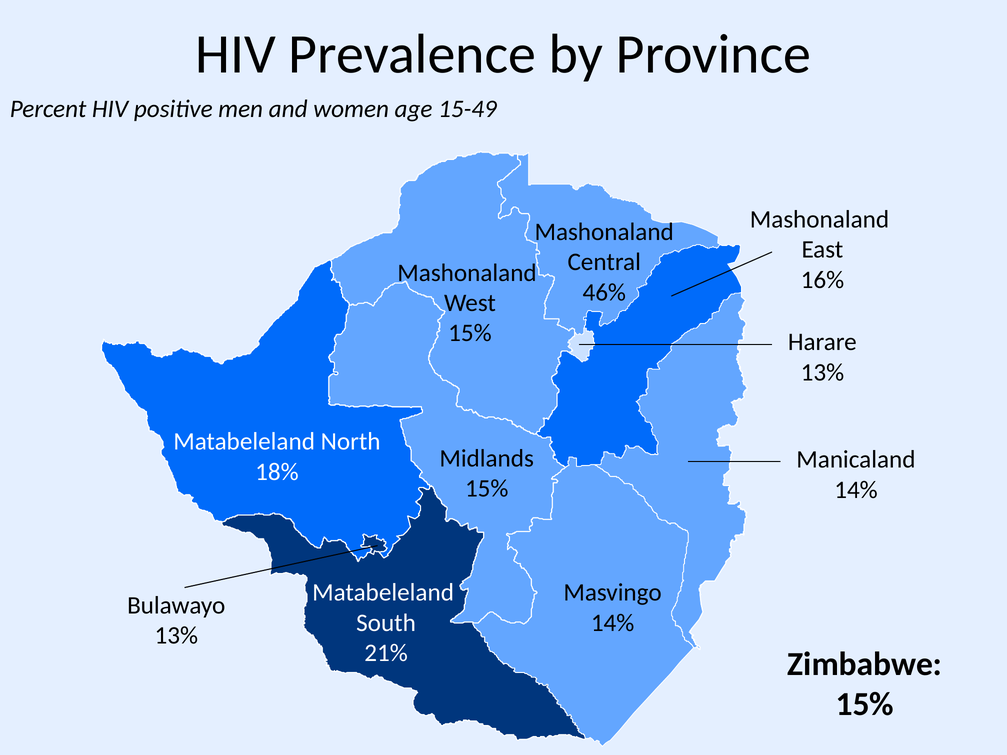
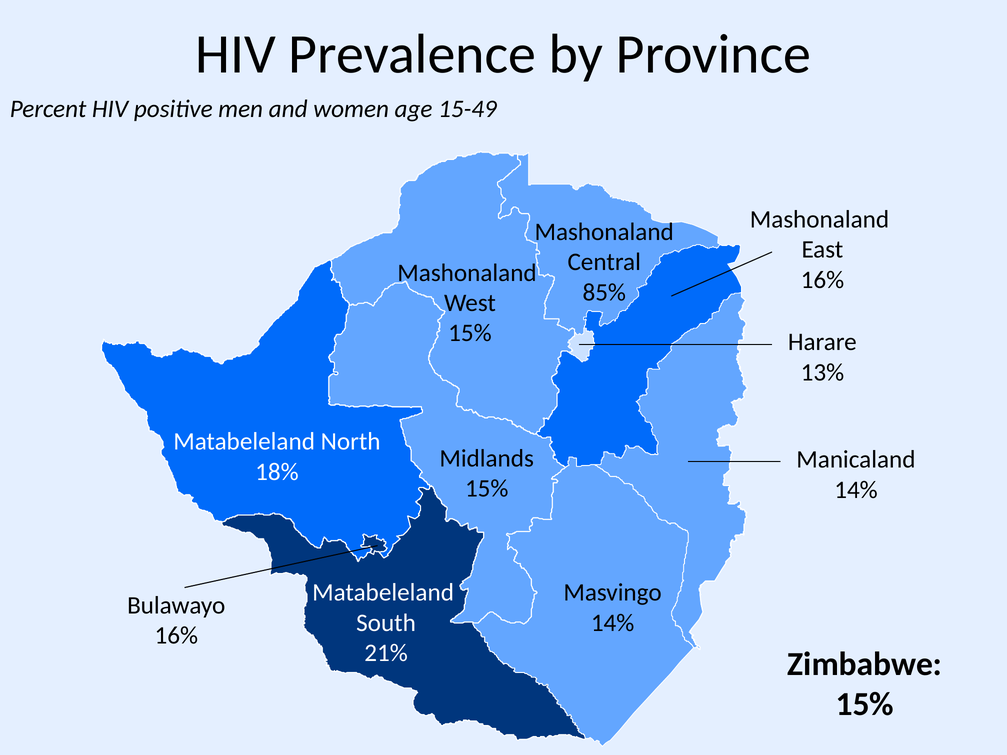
46%: 46% -> 85% (604, 292)
13%: 13% -> 16% (176, 636)
